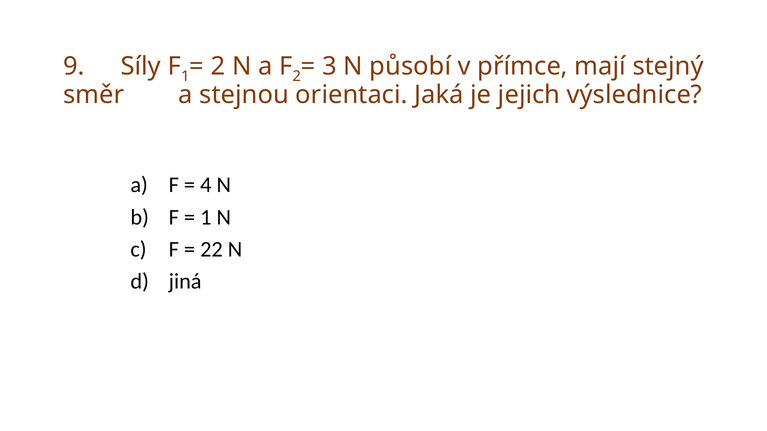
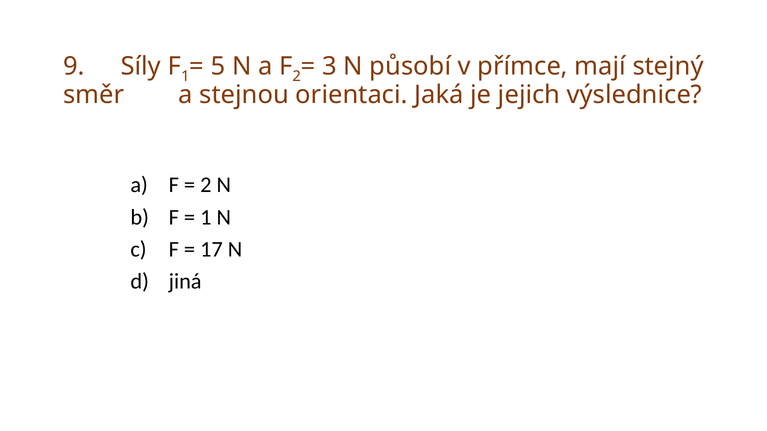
2: 2 -> 5 (218, 66)
4: 4 -> 2 (206, 185)
22: 22 -> 17 (211, 250)
